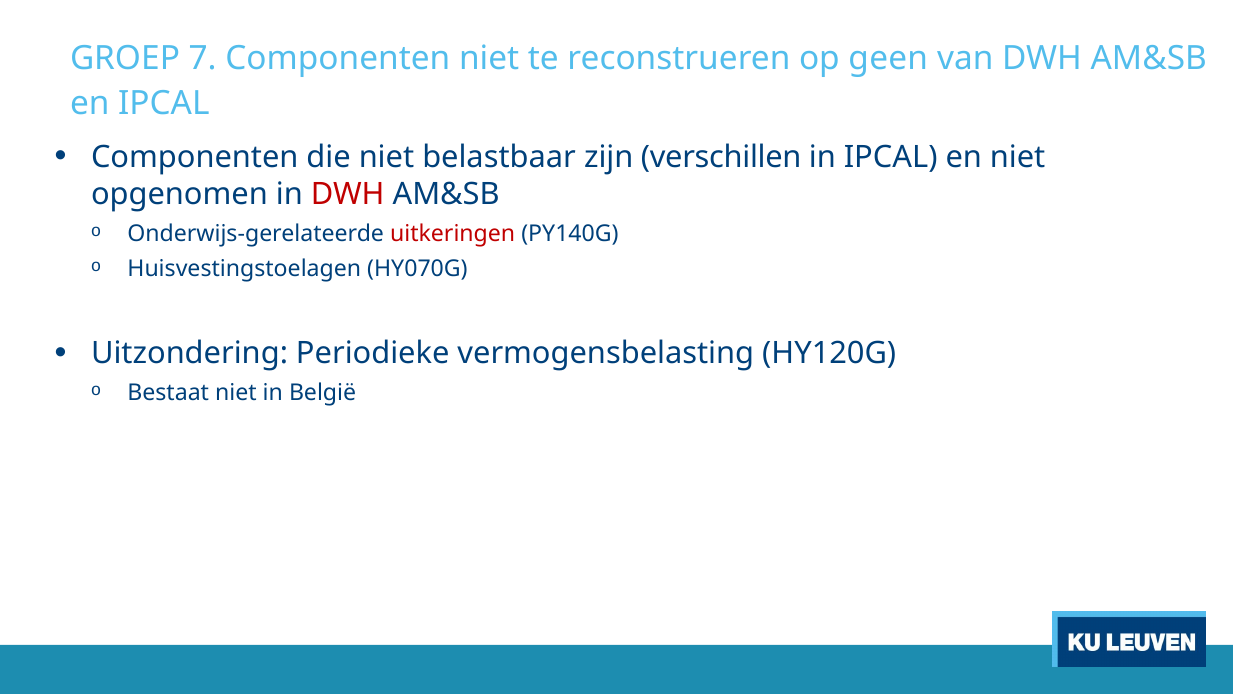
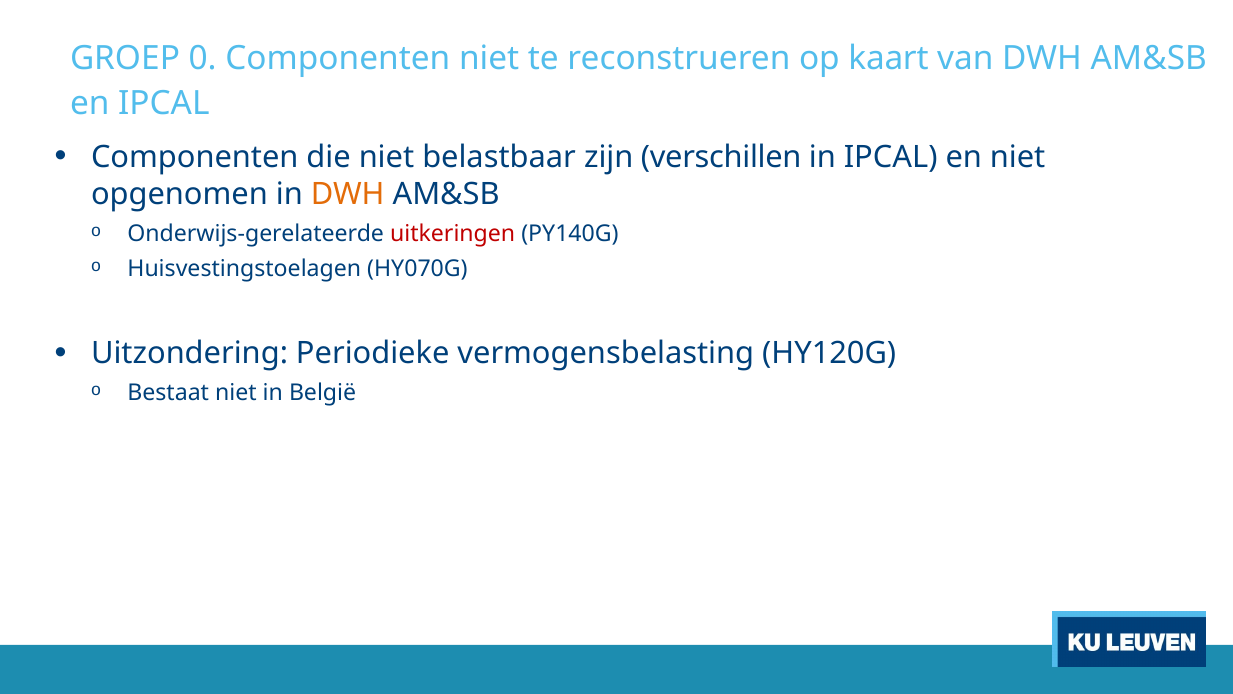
7: 7 -> 0 (203, 58)
geen: geen -> kaart (889, 58)
DWH colour: red -> orange (348, 194)
